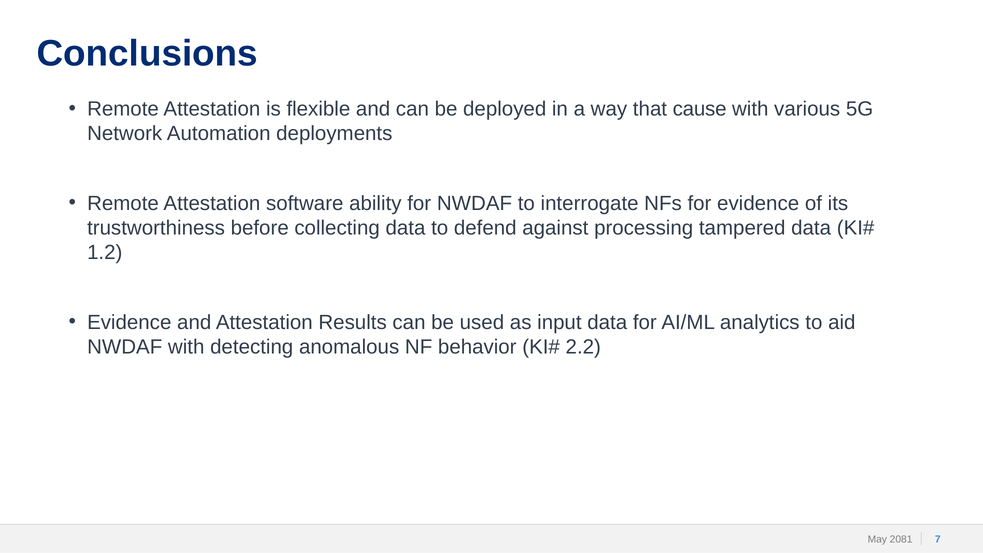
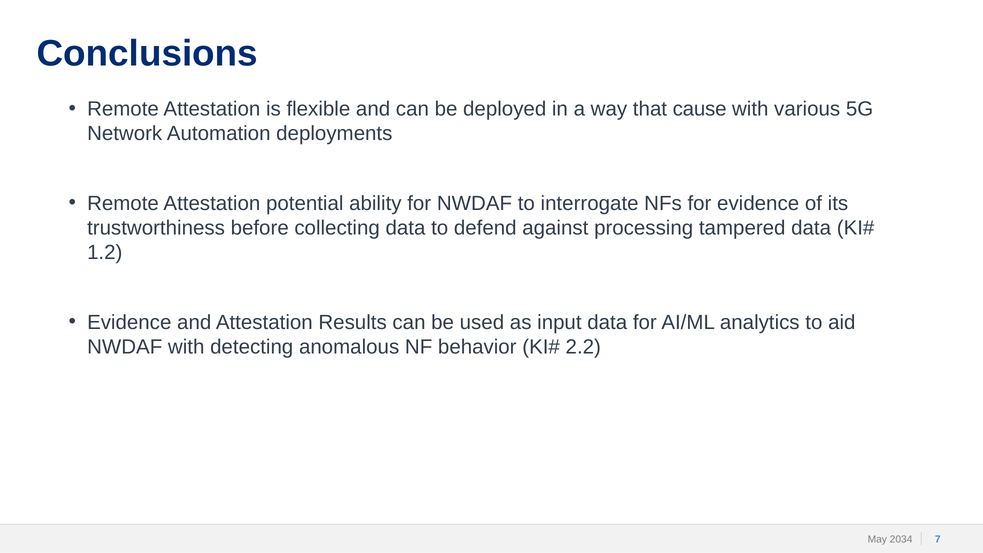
software: software -> potential (305, 203)
2081: 2081 -> 2034 (901, 539)
